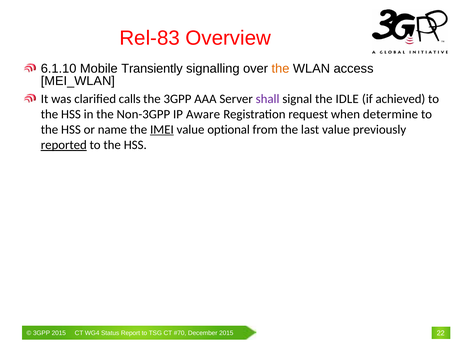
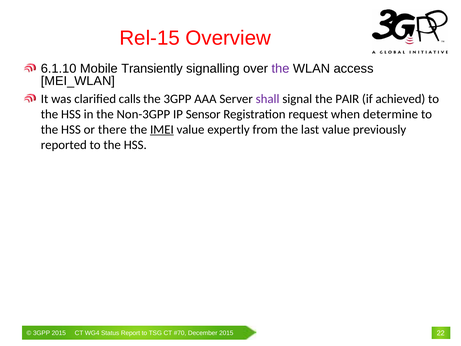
Rel-83: Rel-83 -> Rel-15 (150, 38)
the colour: orange -> purple (280, 69)
IDLE: IDLE -> PAIR (347, 99)
Aware: Aware -> Sensor (203, 114)
name: name -> there (112, 129)
optional: optional -> expertly (229, 129)
reported underline: present -> none (64, 145)
